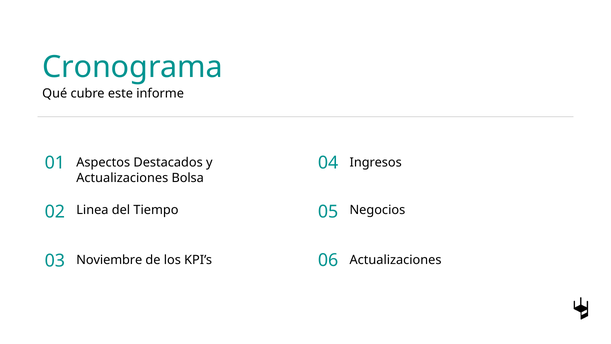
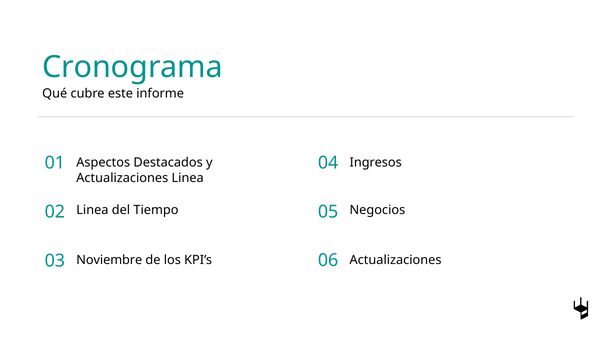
Actualizaciones Bolsa: Bolsa -> Linea (188, 178)
